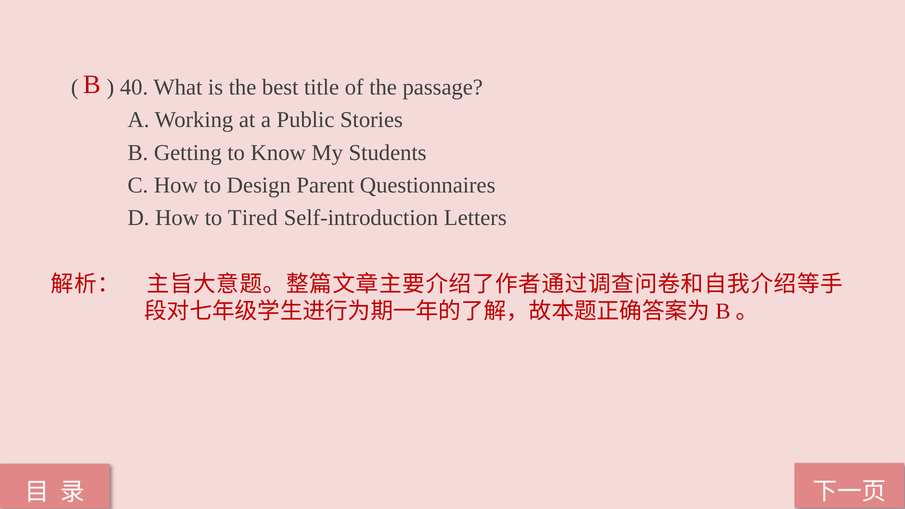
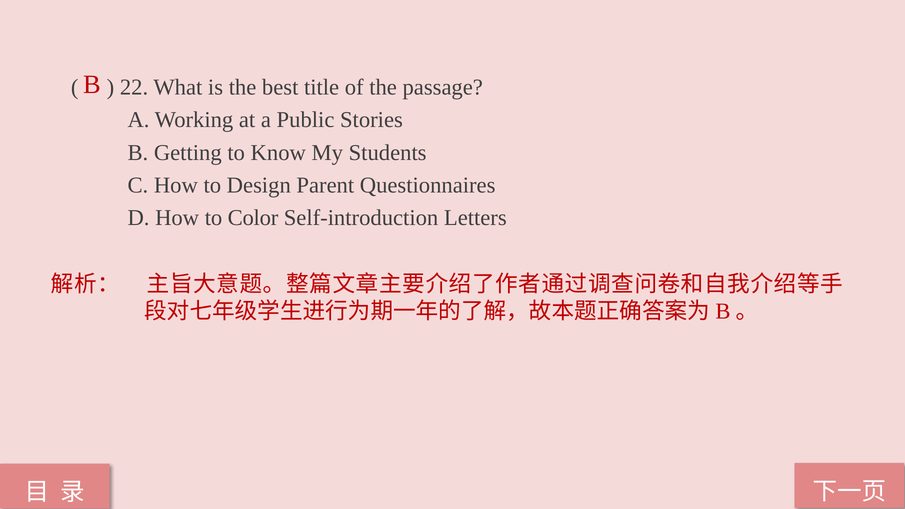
40: 40 -> 22 (134, 87)
Tired: Tired -> Color (253, 218)
